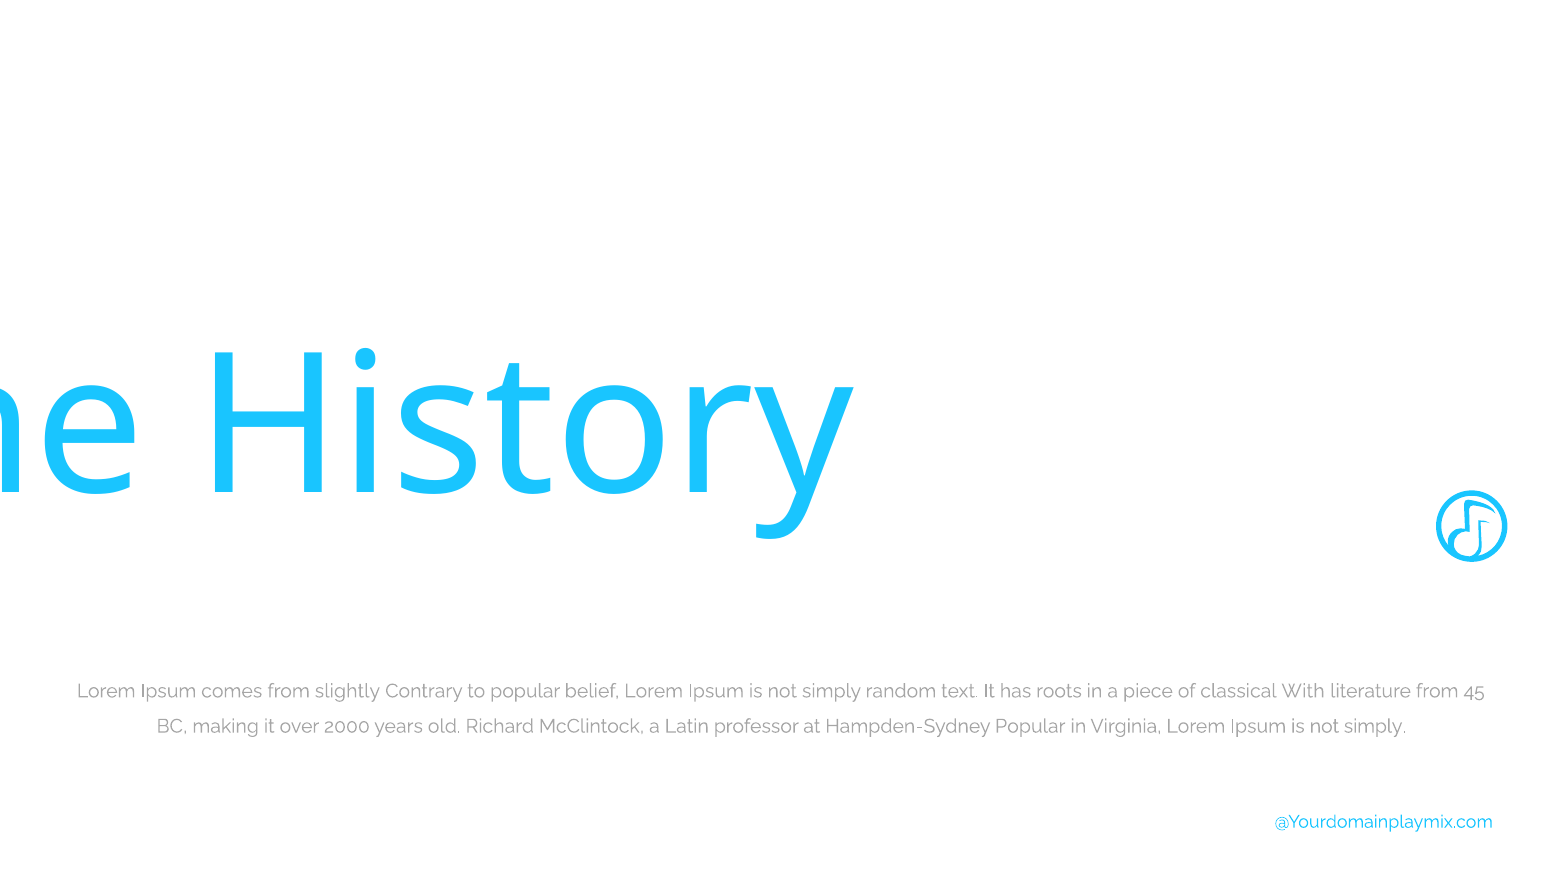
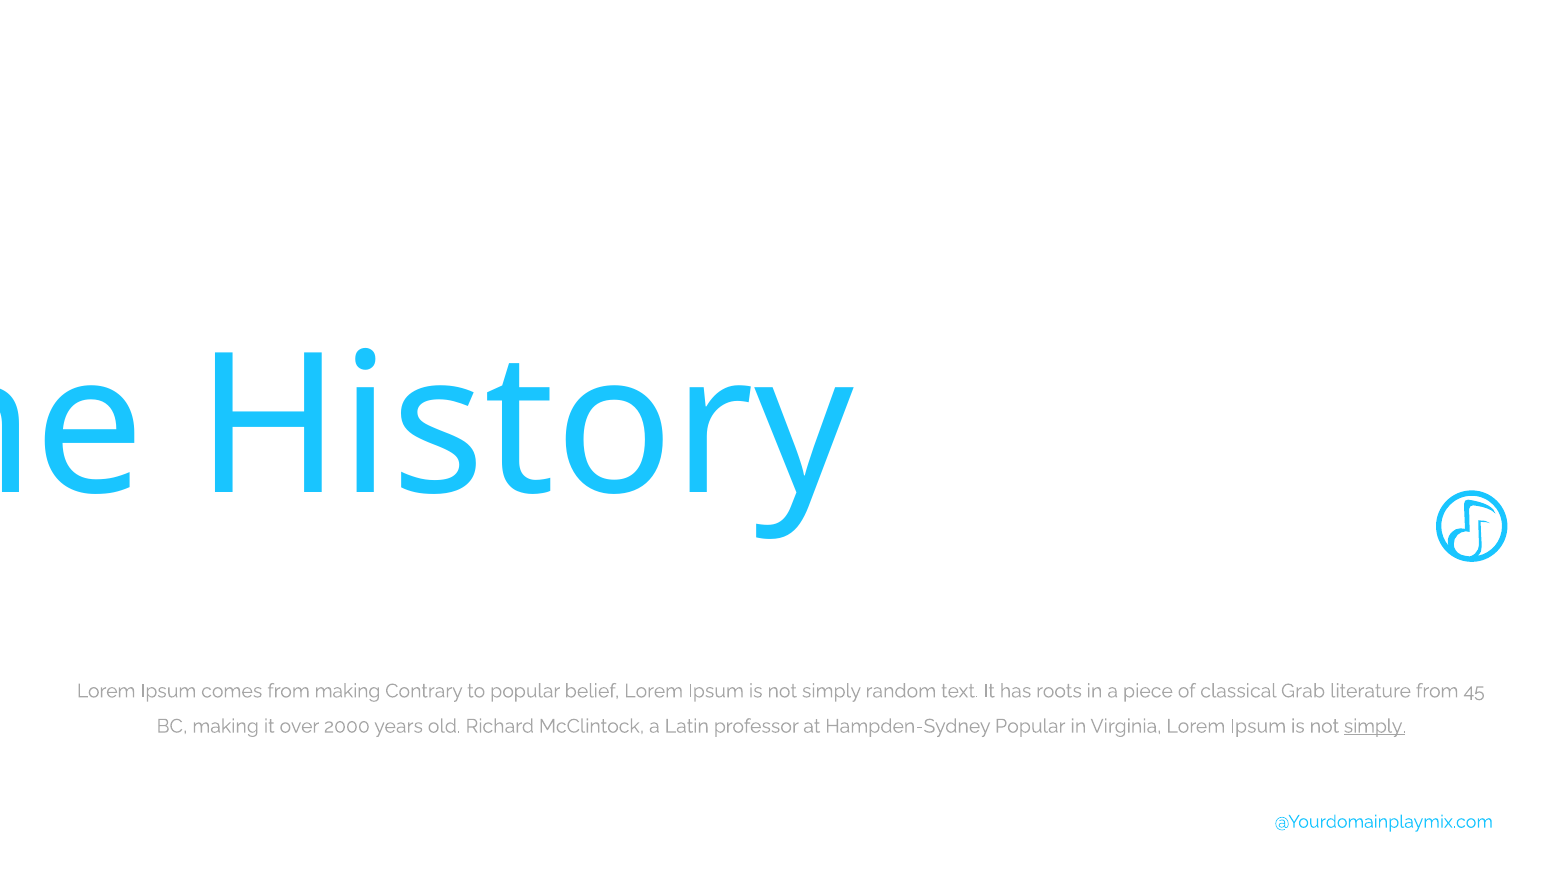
from slightly: slightly -> making (348, 691)
With: With -> Grab (1303, 691)
simply underline: none -> present (1375, 726)
